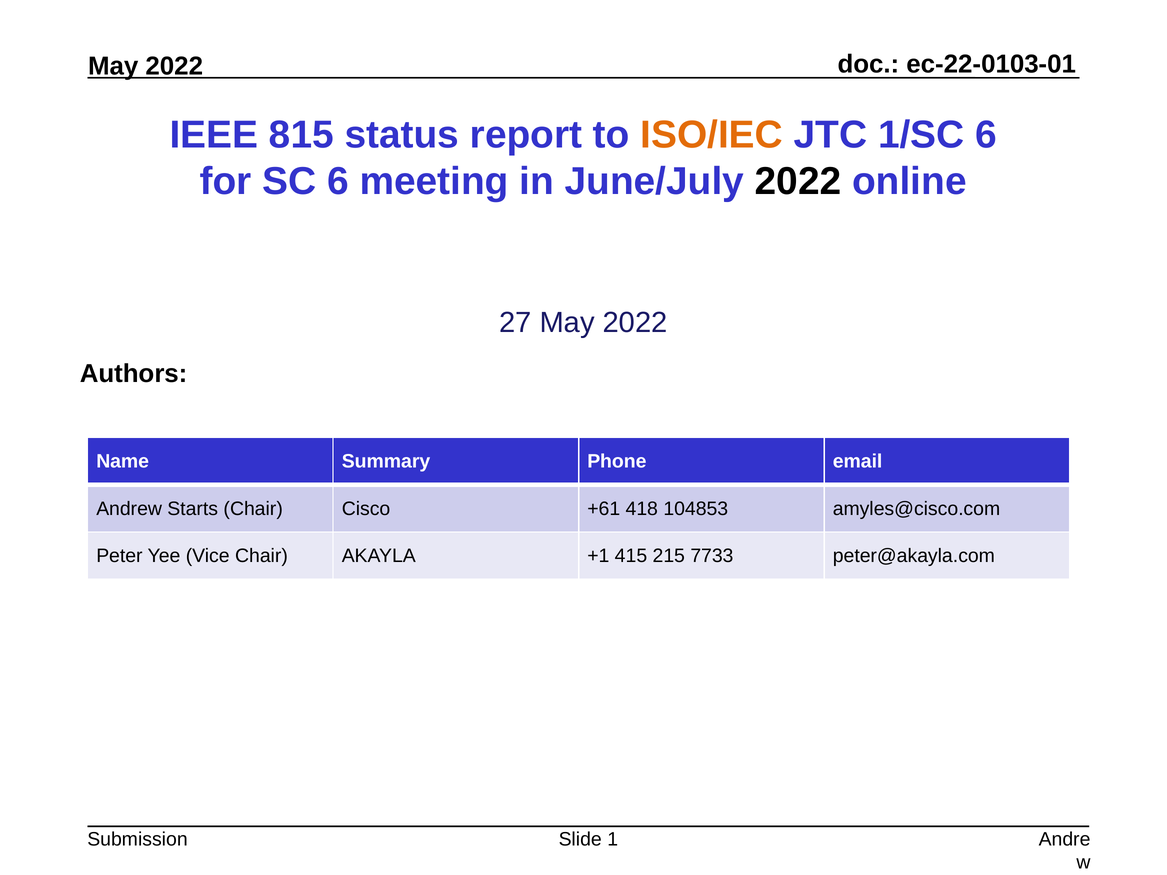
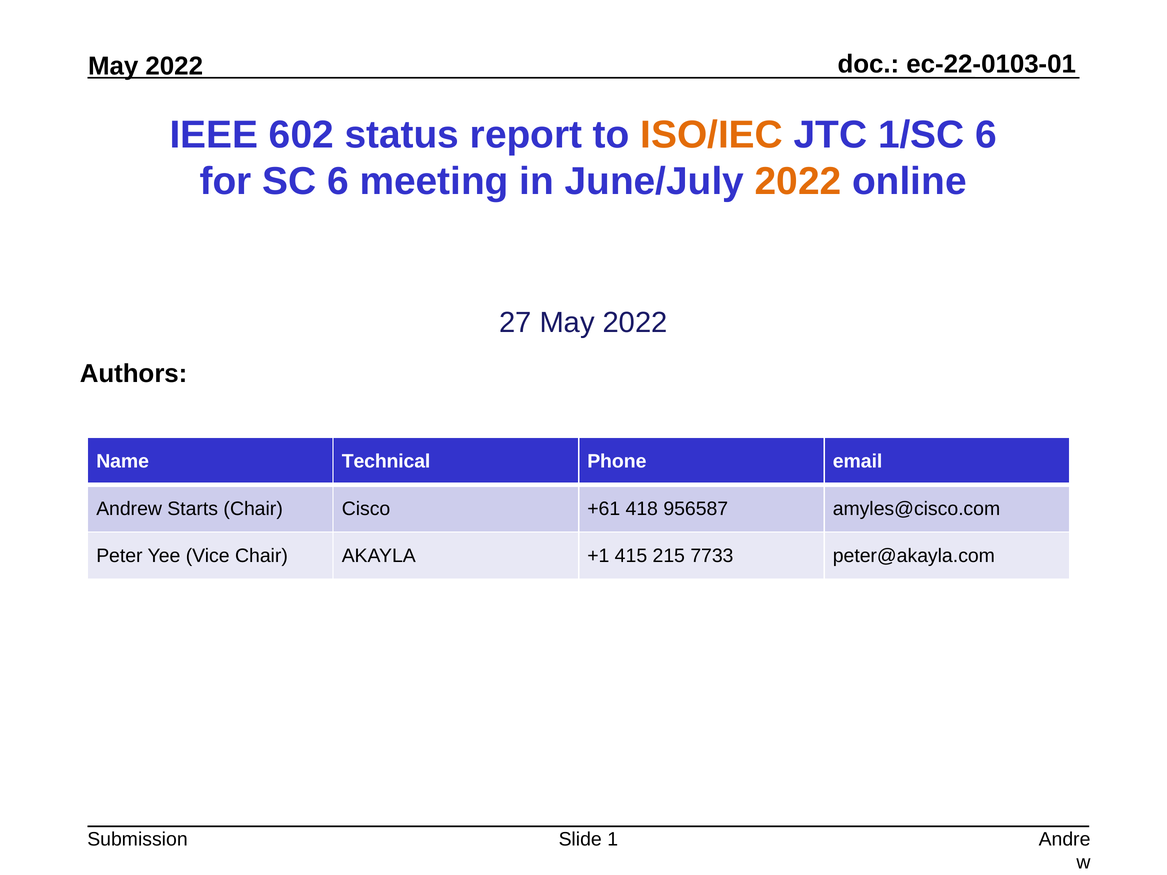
815: 815 -> 602 (301, 135)
2022 colour: black -> orange (798, 182)
Summary: Summary -> Technical (386, 462)
104853: 104853 -> 956587 (696, 509)
